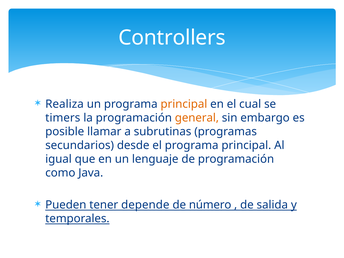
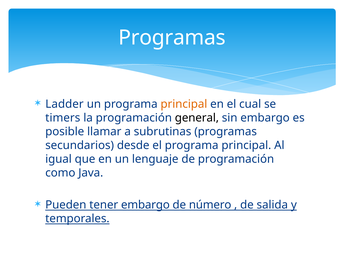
Controllers: Controllers -> Programas (172, 38)
Realiza: Realiza -> Ladder (65, 104)
general colour: orange -> black (197, 118)
tener depende: depende -> embargo (145, 205)
